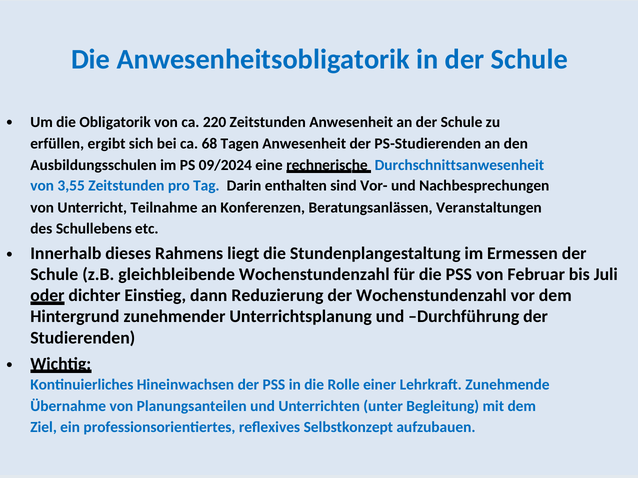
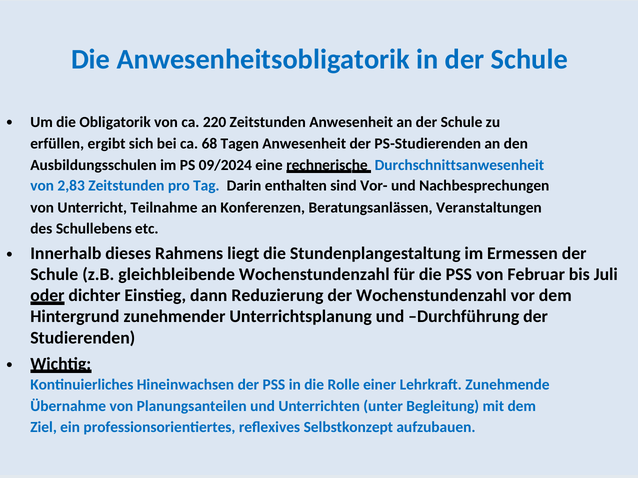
3,55: 3,55 -> 2,83 (71, 186)
